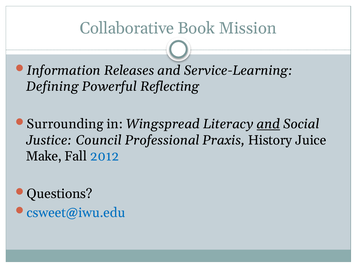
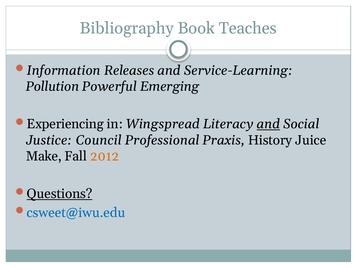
Collaborative: Collaborative -> Bibliography (127, 28)
Mission: Mission -> Teaches (248, 28)
Defining: Defining -> Pollution (53, 86)
Reflecting: Reflecting -> Emerging (170, 86)
Surrounding: Surrounding -> Experiencing (65, 124)
2012 colour: blue -> orange (105, 156)
Questions underline: none -> present (59, 194)
